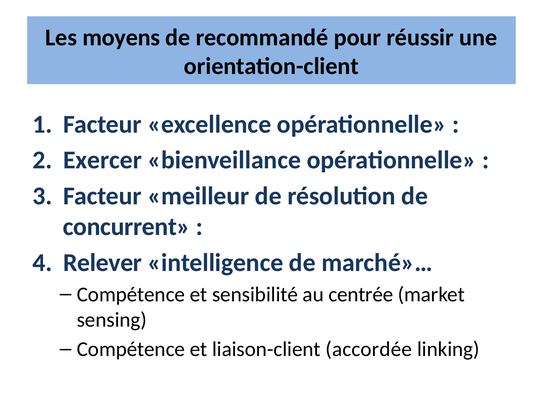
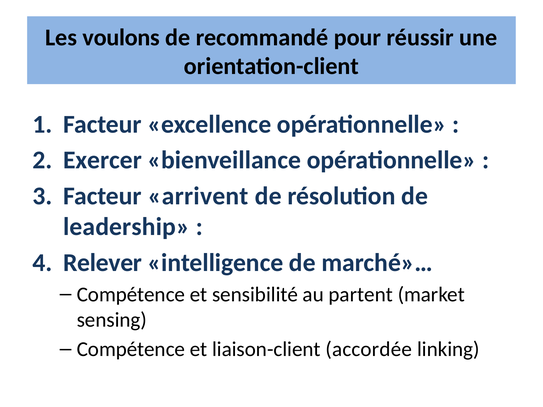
moyens: moyens -> voulons (121, 37)
meilleur: meilleur -> arrivent (198, 196)
concurrent: concurrent -> leadership (126, 227)
centrée: centrée -> partent (361, 295)
